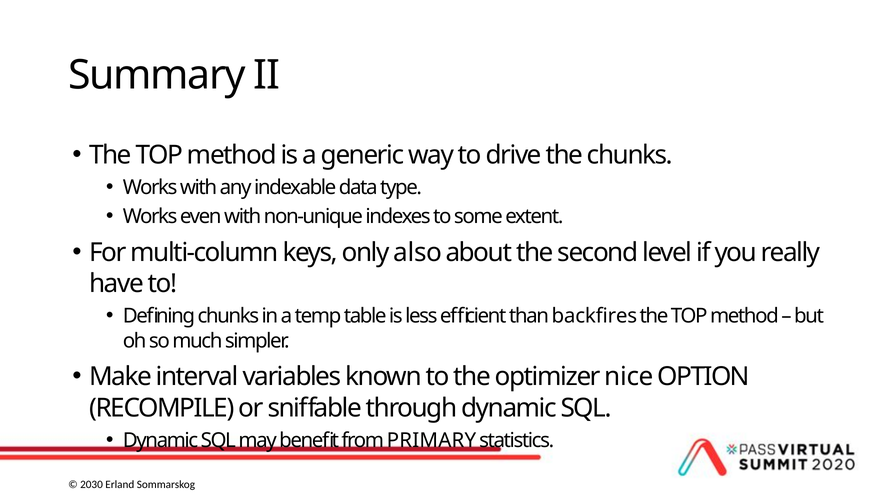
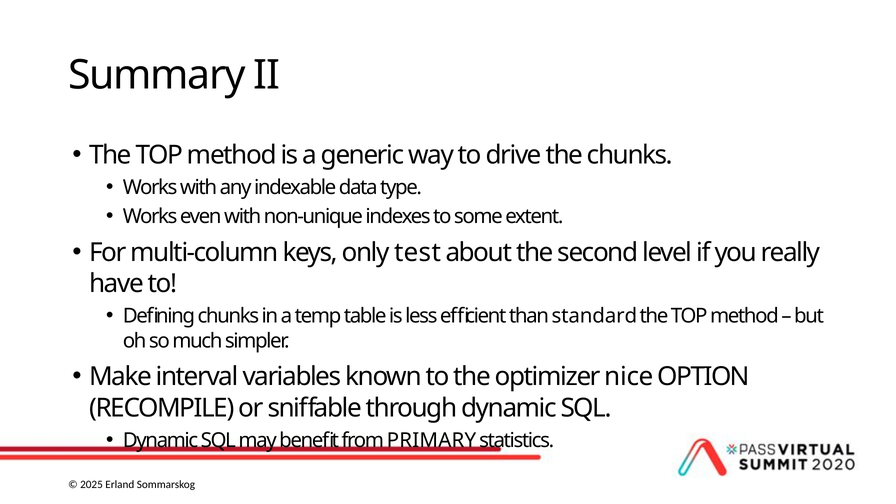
also: also -> test (417, 252)
backfires: backfires -> standard (594, 316)
2030: 2030 -> 2025 (91, 484)
